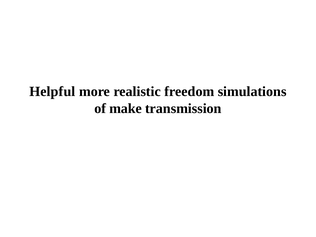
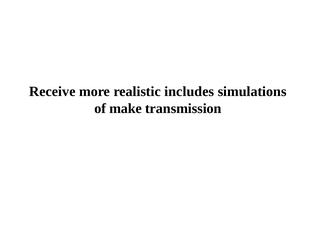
Helpful: Helpful -> Receive (52, 92)
freedom: freedom -> includes (189, 92)
